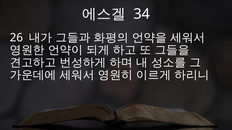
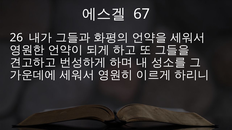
34: 34 -> 67 (142, 14)
